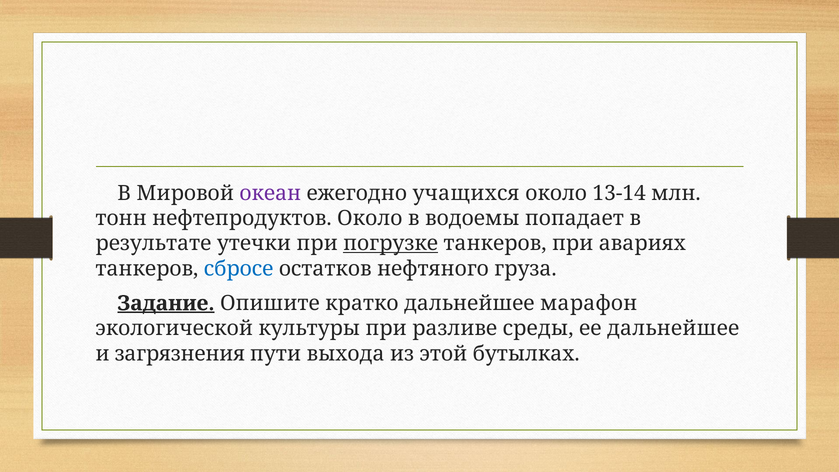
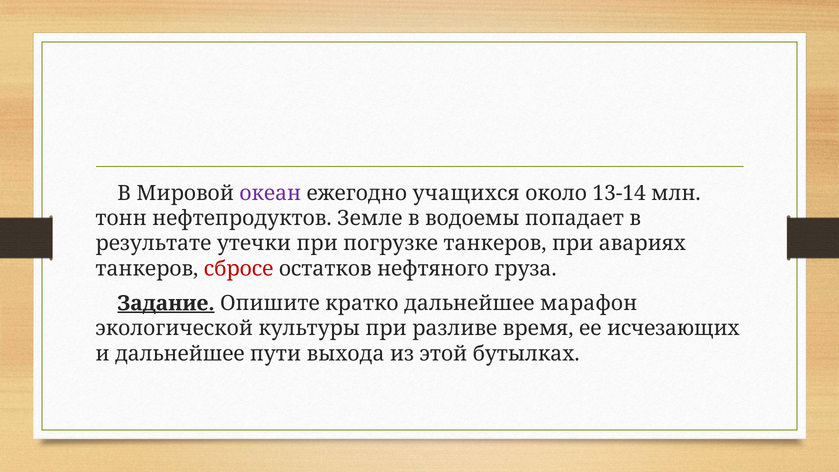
нефтепродуктов Около: Около -> Земле (370, 218)
погрузке underline: present -> none (391, 244)
сбросе colour: blue -> red (239, 269)
среды: среды -> время (538, 328)
ее дальнейшее: дальнейшее -> исчезающих (673, 328)
и загрязнения: загрязнения -> дальнейшее (180, 354)
